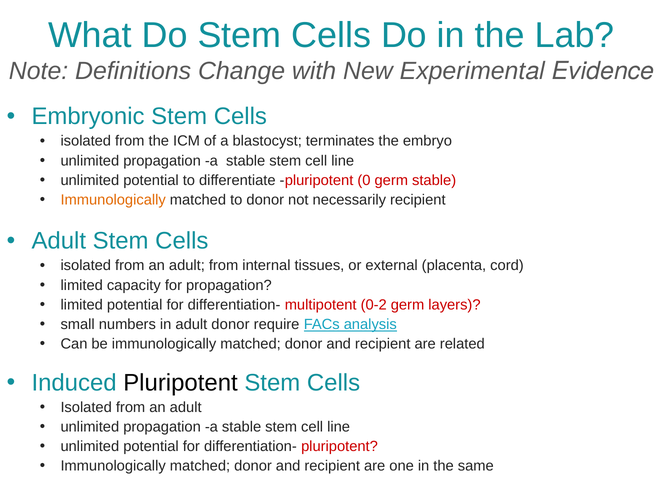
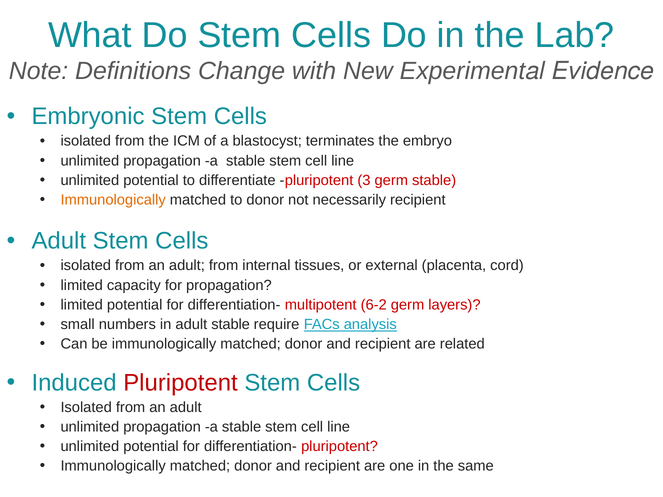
0: 0 -> 3 (364, 180)
0-2: 0-2 -> 6-2 (374, 305)
adult donor: donor -> stable (231, 325)
Pluripotent colour: black -> red (181, 383)
